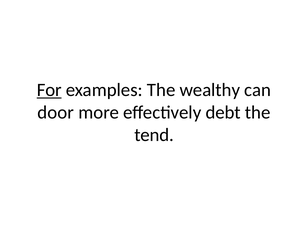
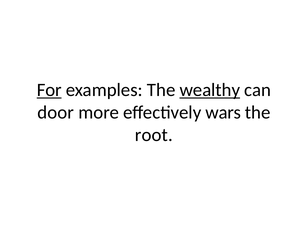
wealthy underline: none -> present (210, 90)
debt: debt -> wars (223, 112)
tend: tend -> root (154, 135)
